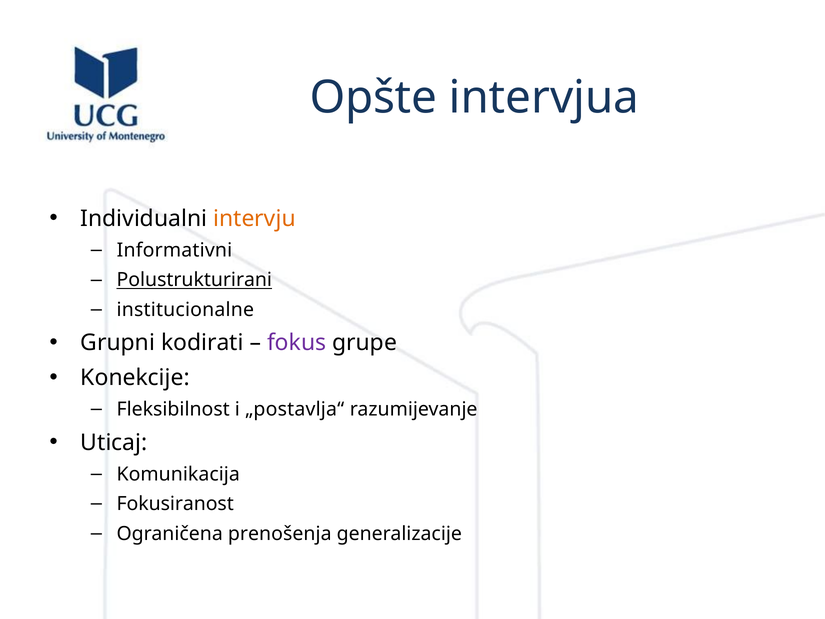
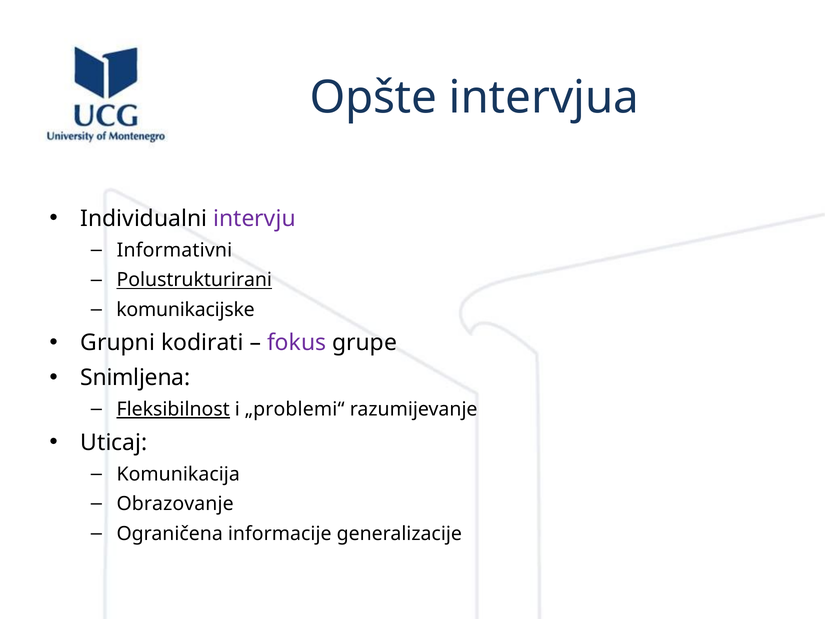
intervju colour: orange -> purple (254, 218)
institucionalne: institucionalne -> komunikacijske (185, 310)
Konekcije: Konekcije -> Snimljena (135, 378)
Fleksibilnost underline: none -> present (173, 409)
„postavlja“: „postavlja“ -> „problemi“ (295, 409)
Fokusiranost: Fokusiranost -> Obrazovanje (175, 504)
prenošenja: prenošenja -> informacije (280, 534)
